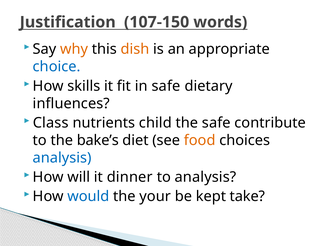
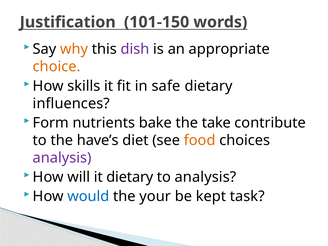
107-150: 107-150 -> 101-150 (157, 22)
dish colour: orange -> purple (135, 49)
choice colour: blue -> orange (57, 67)
Class: Class -> Form (51, 123)
child: child -> bake (155, 123)
the safe: safe -> take (216, 123)
bake’s: bake’s -> have’s (98, 140)
analysis colour: blue -> purple (62, 158)
it dinner: dinner -> dietary (130, 177)
take: take -> task (247, 196)
